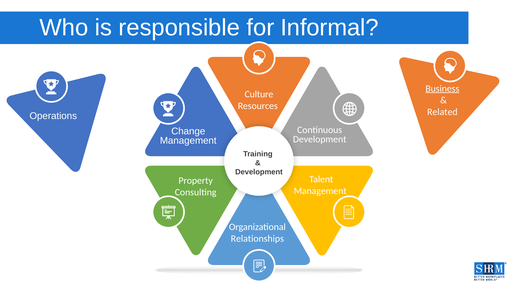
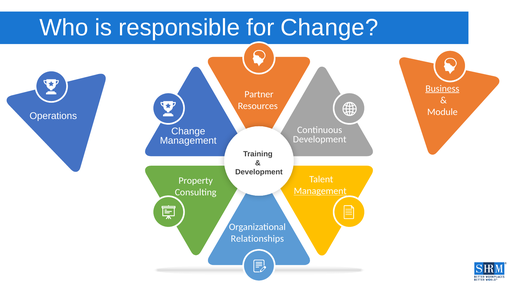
for Informal: Informal -> Change (329, 28)
Culture: Culture -> Partner (259, 94)
Related: Related -> Module (442, 112)
Management underline: none -> present (320, 191)
